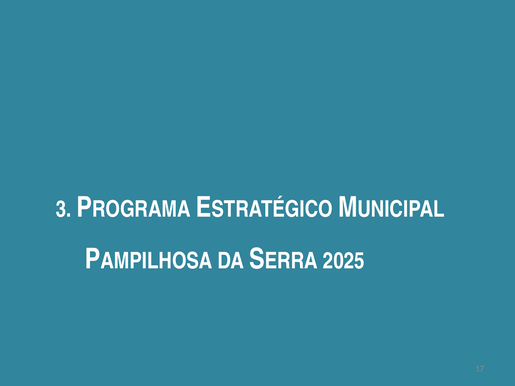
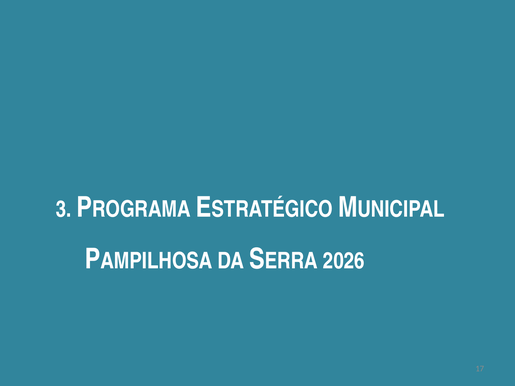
2025: 2025 -> 2026 (344, 261)
